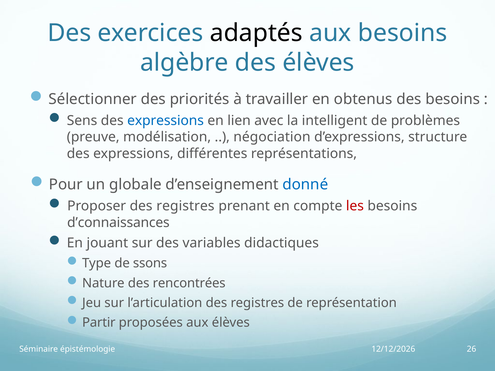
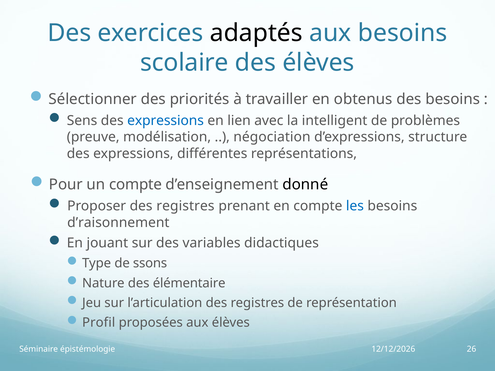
algèbre: algèbre -> scolaire (184, 63)
un globale: globale -> compte (136, 185)
donné colour: blue -> black (305, 185)
les colour: red -> blue (355, 206)
d’connaissances: d’connaissances -> d’raisonnement (118, 223)
rencontrées: rencontrées -> élémentaire (189, 283)
Partir: Partir -> Profil (99, 323)
